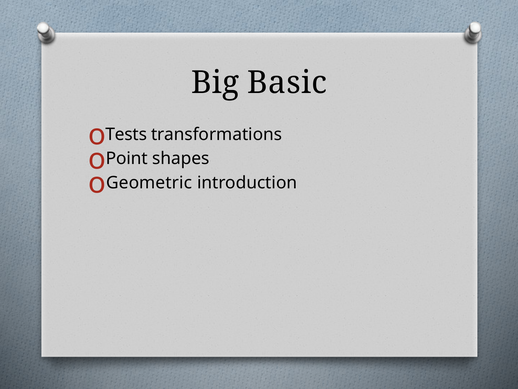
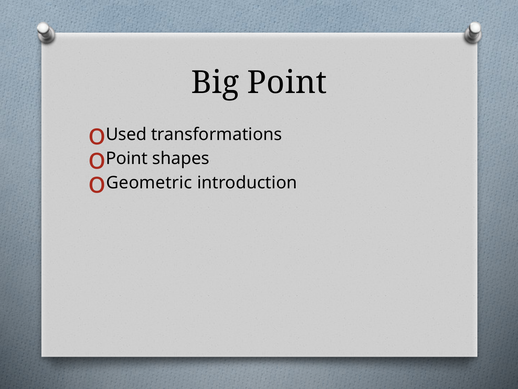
Big Basic: Basic -> Point (287, 83)
Tests: Tests -> Used (126, 134)
